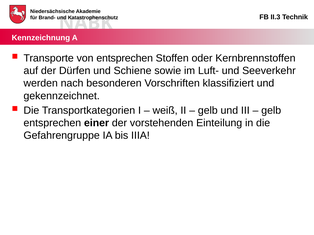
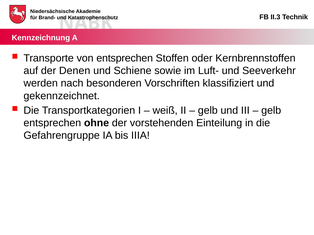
Dürfen: Dürfen -> Denen (75, 71)
einer: einer -> ohne (97, 123)
